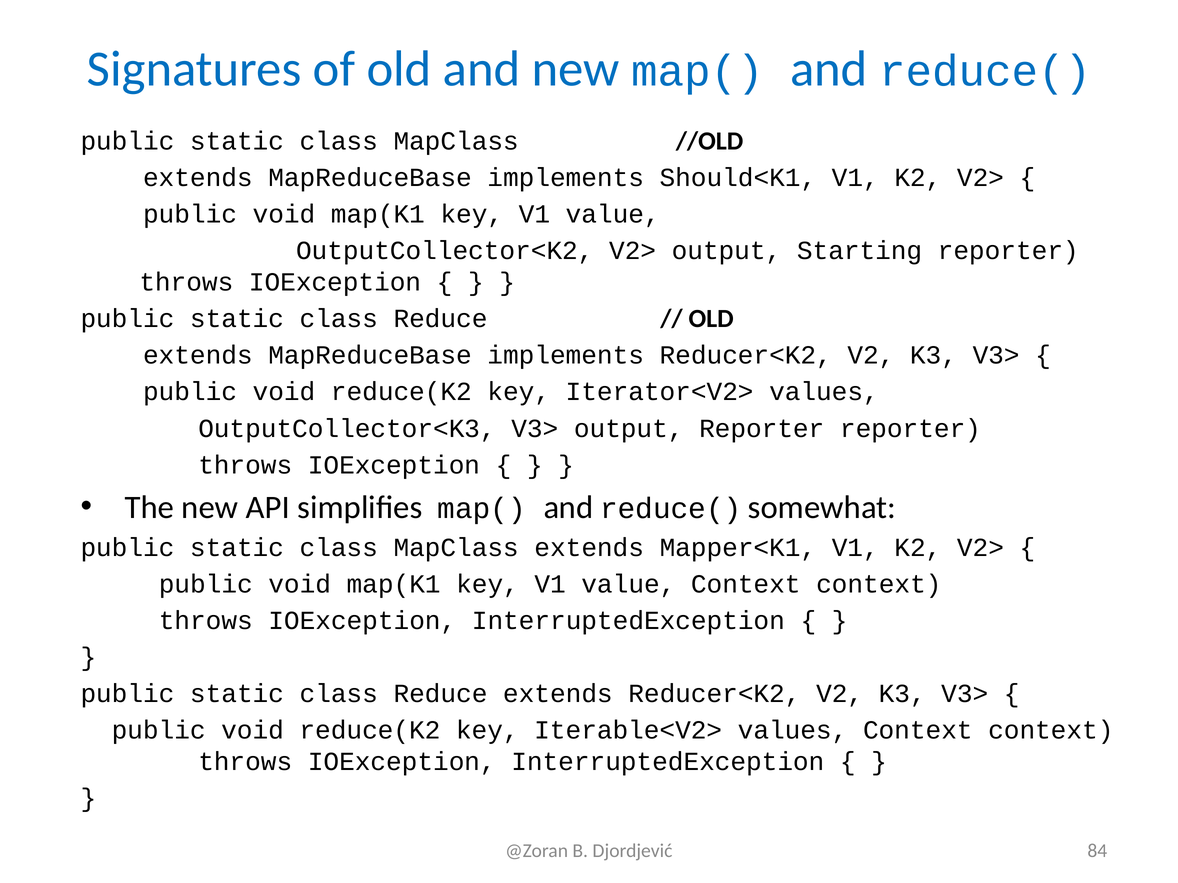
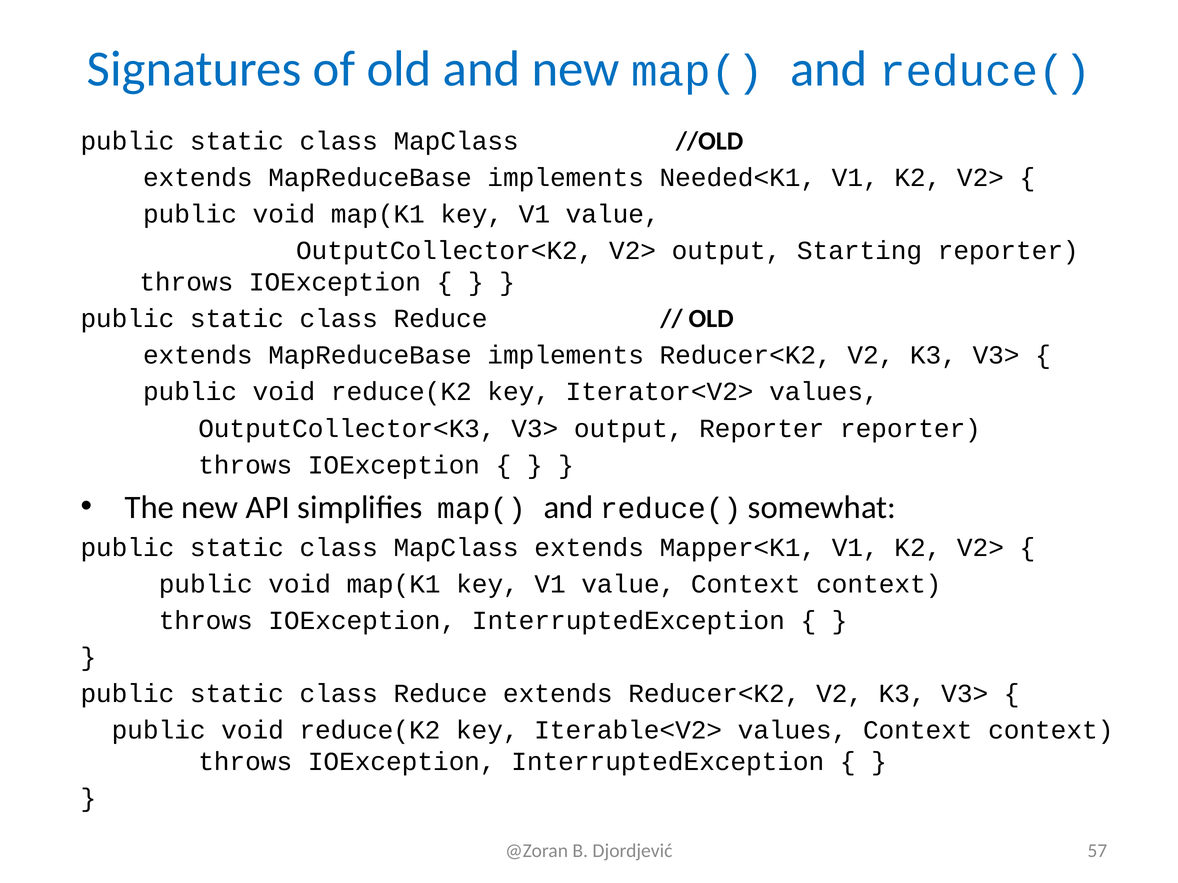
Should<K1: Should<K1 -> Needed<K1 (738, 178)
84: 84 -> 57 (1097, 851)
